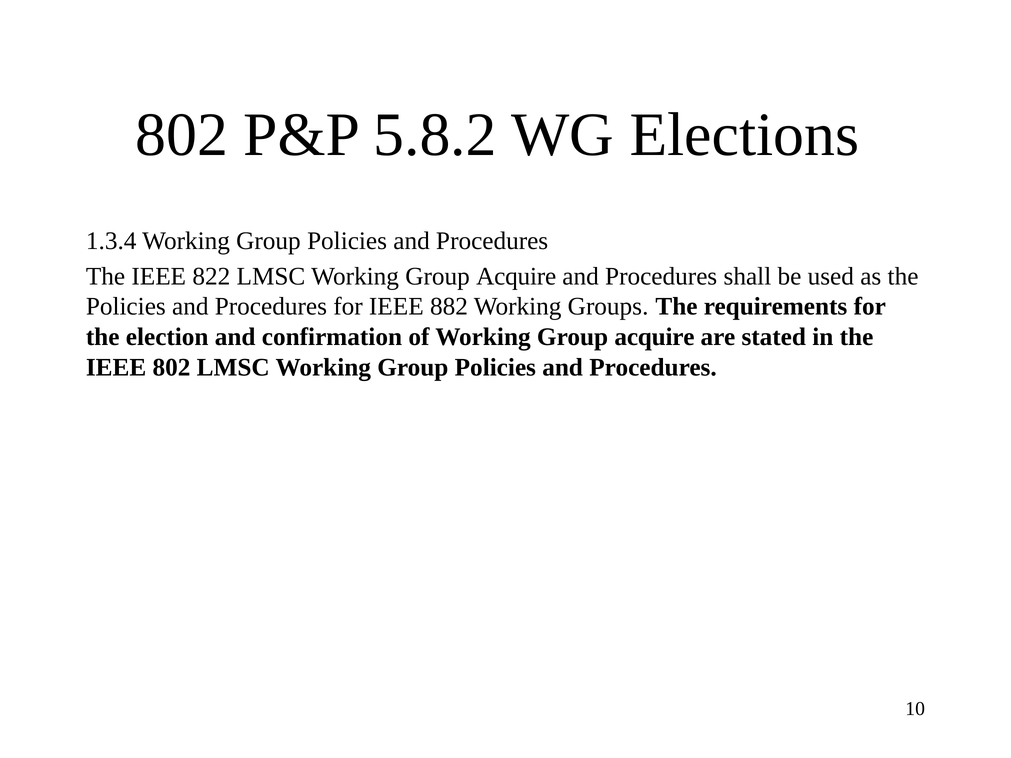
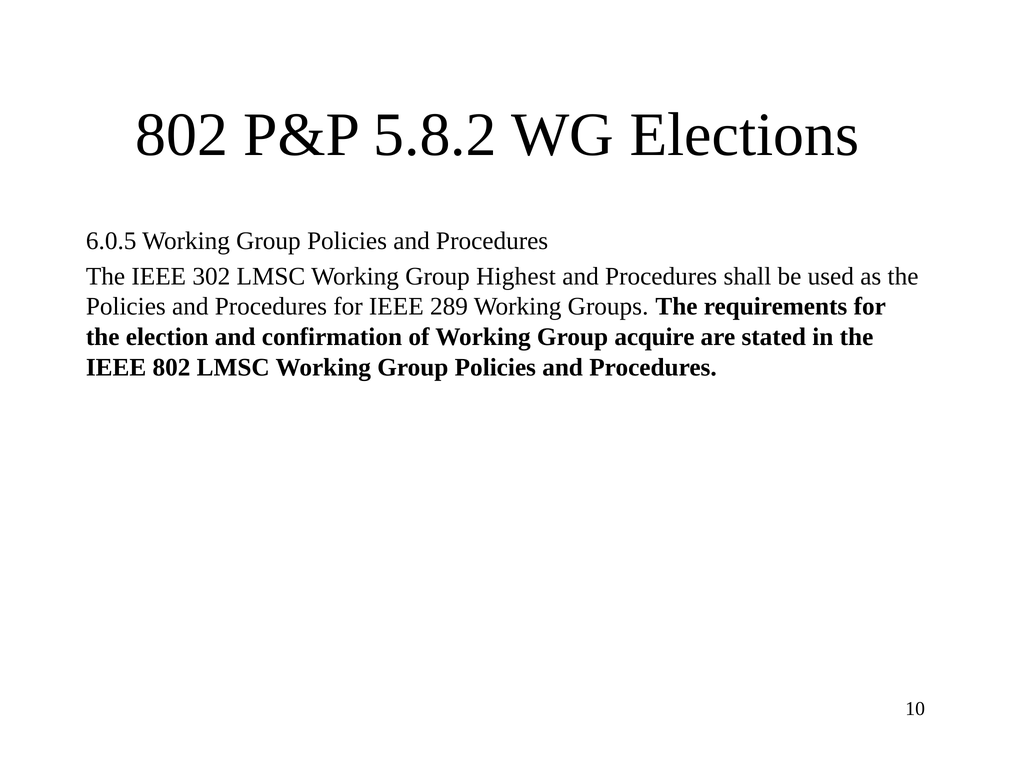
1.3.4: 1.3.4 -> 6.0.5 (111, 241)
822: 822 -> 302 (211, 276)
LMSC Working Group Acquire: Acquire -> Highest (516, 276)
882: 882 -> 289 (449, 307)
